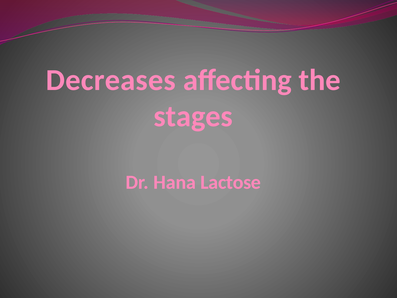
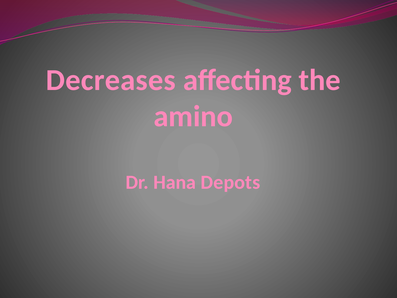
stages: stages -> amino (193, 116)
Lactose: Lactose -> Depots (230, 182)
